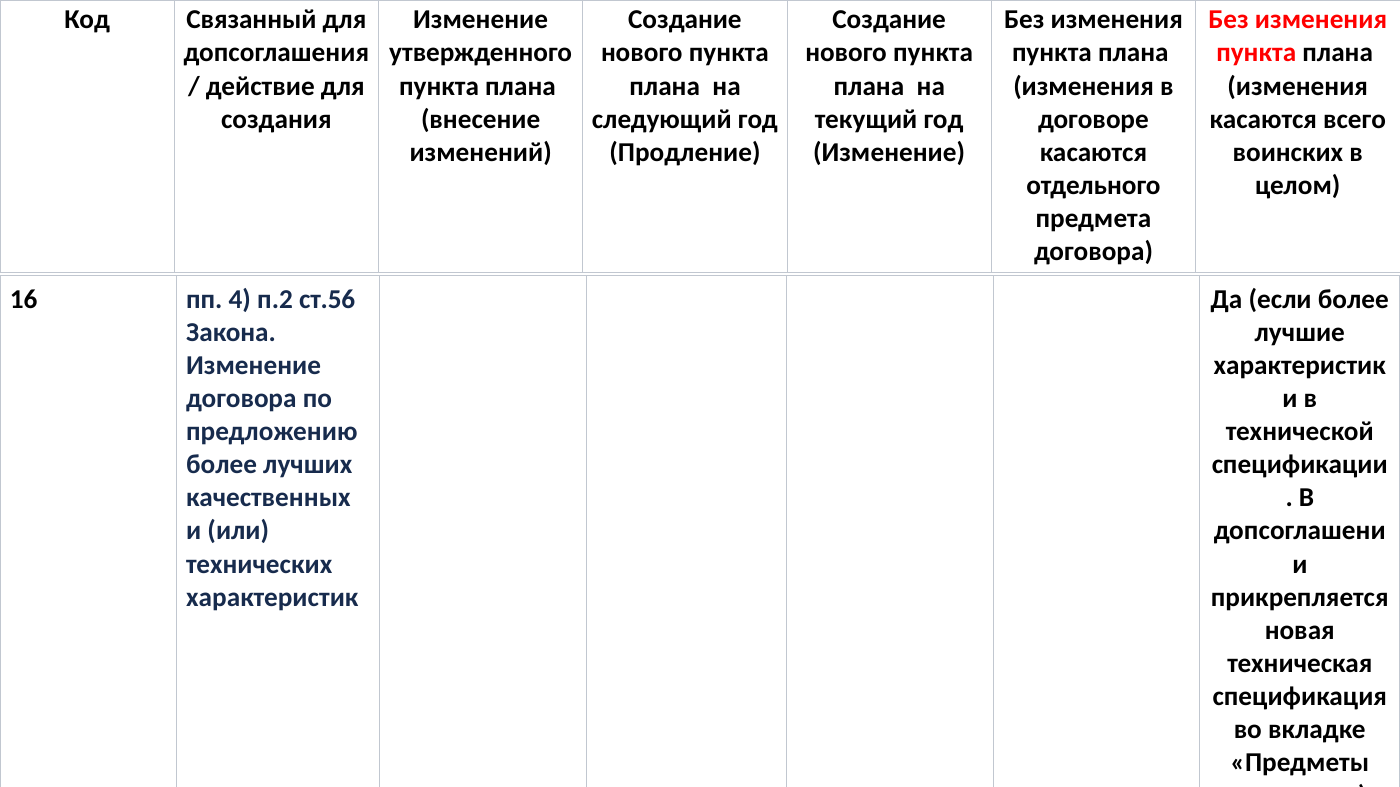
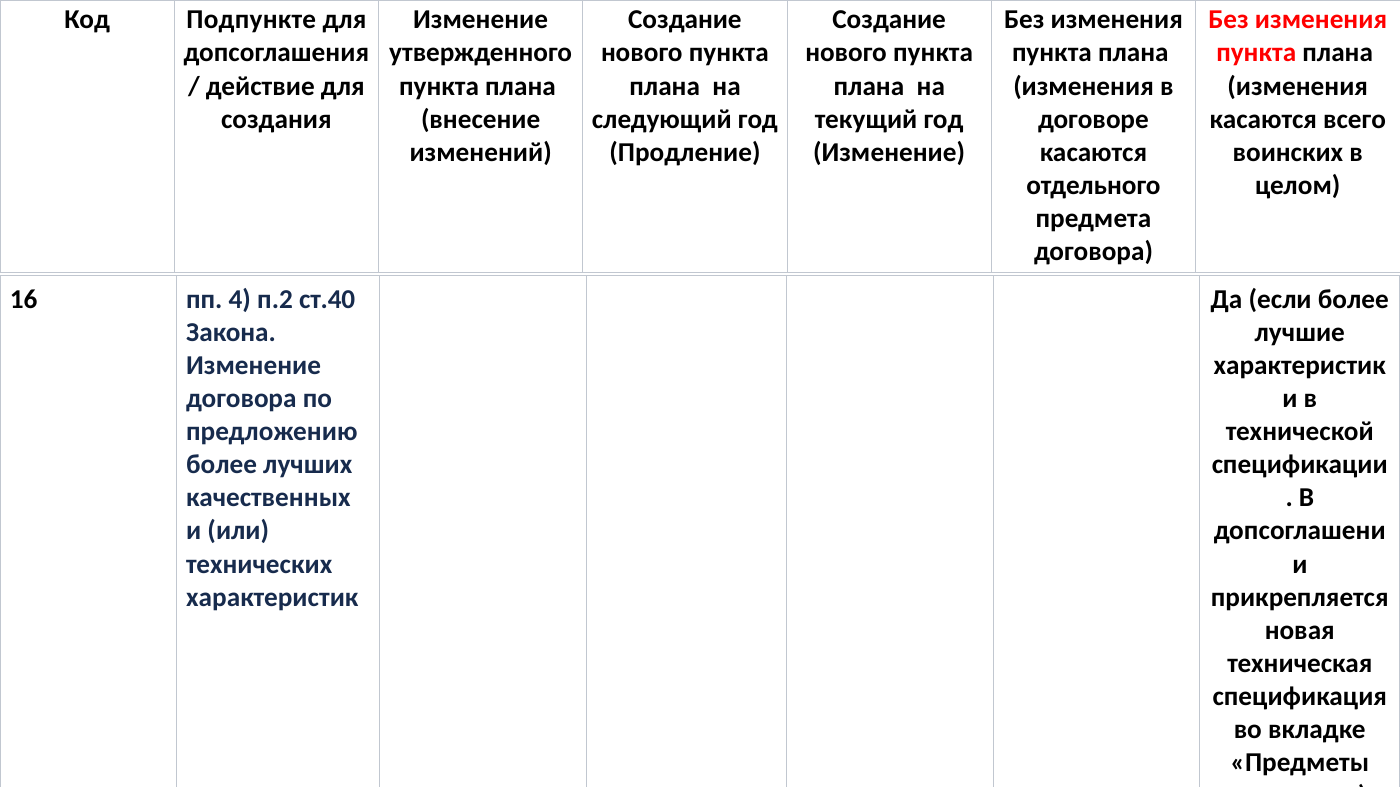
Связанный: Связанный -> Подпункте (251, 20)
ст.56: ст.56 -> ст.40 (327, 299)
